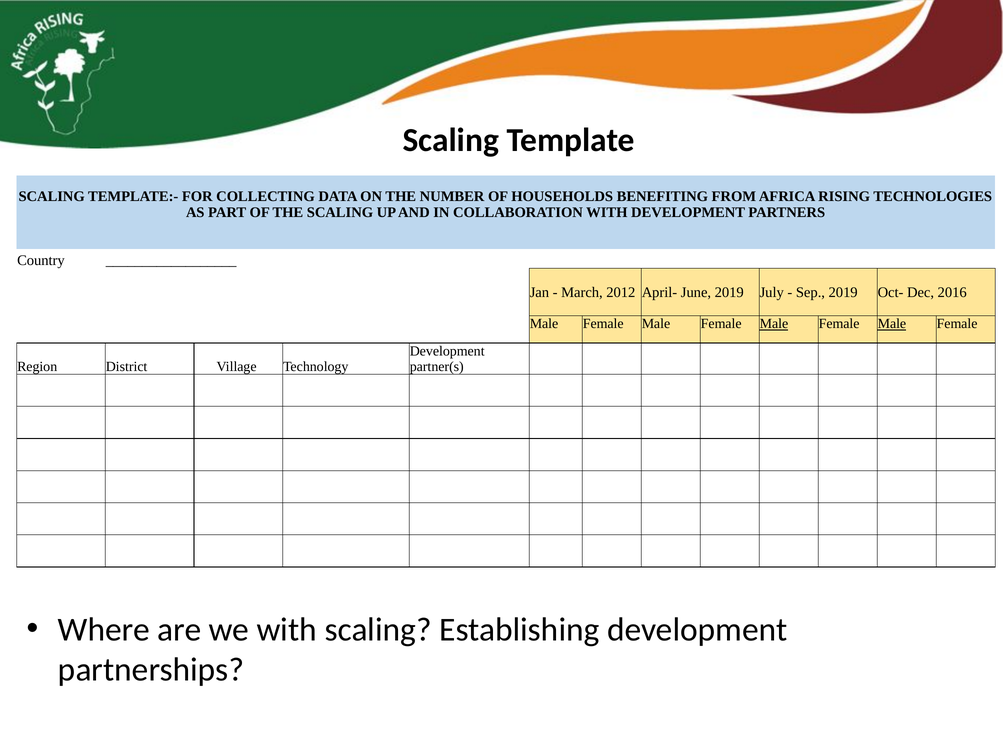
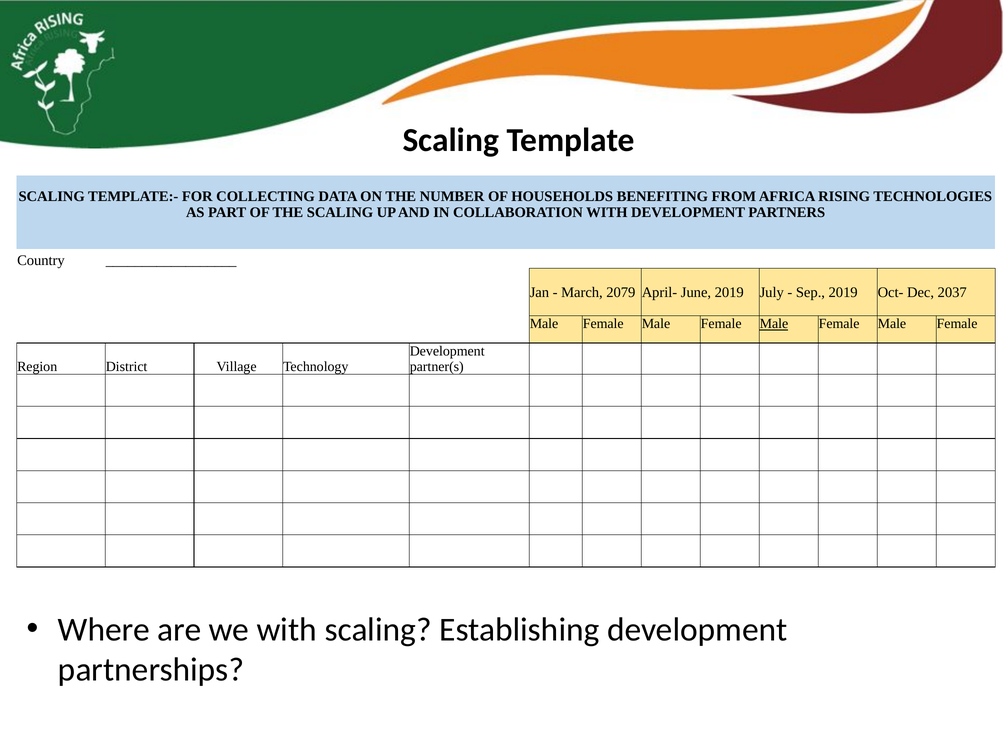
2012: 2012 -> 2079 (621, 292)
2016: 2016 -> 2037 (952, 292)
Male underline: present -> none (892, 324)
